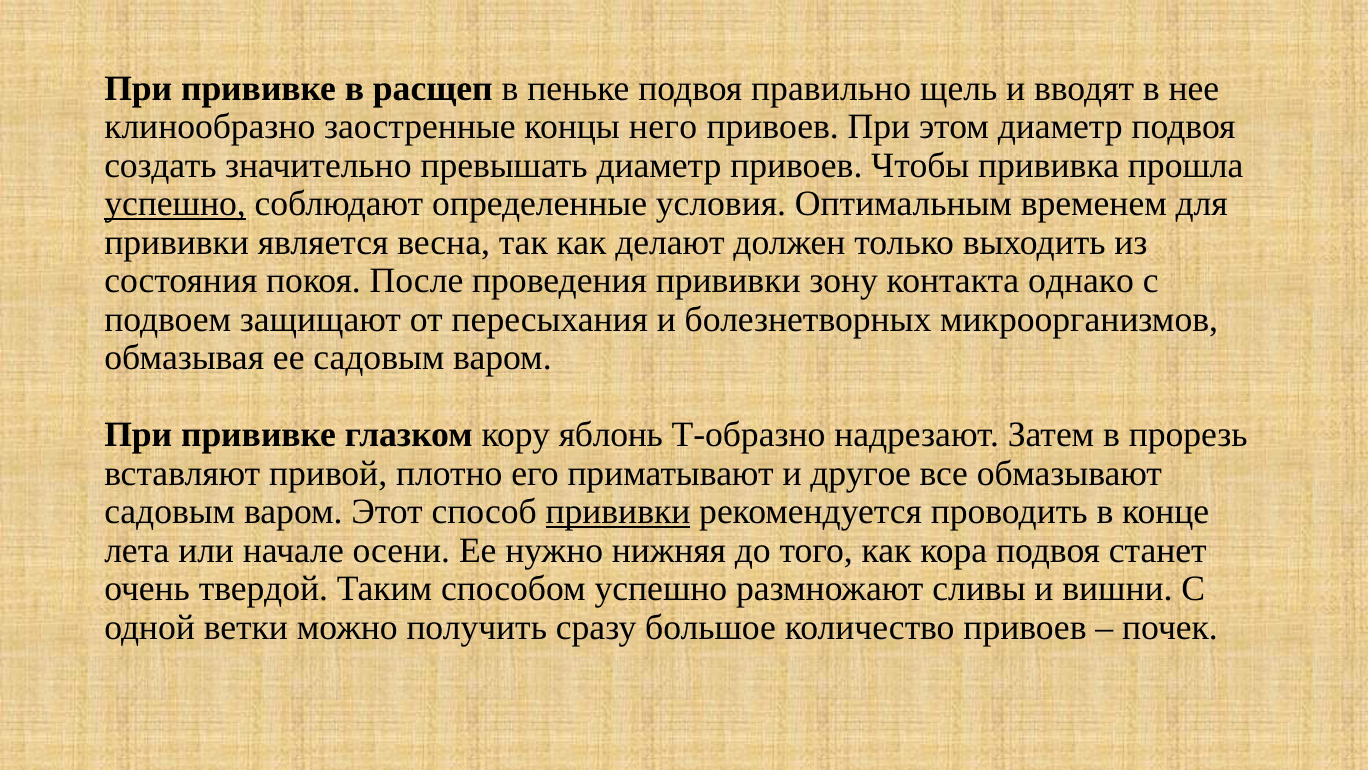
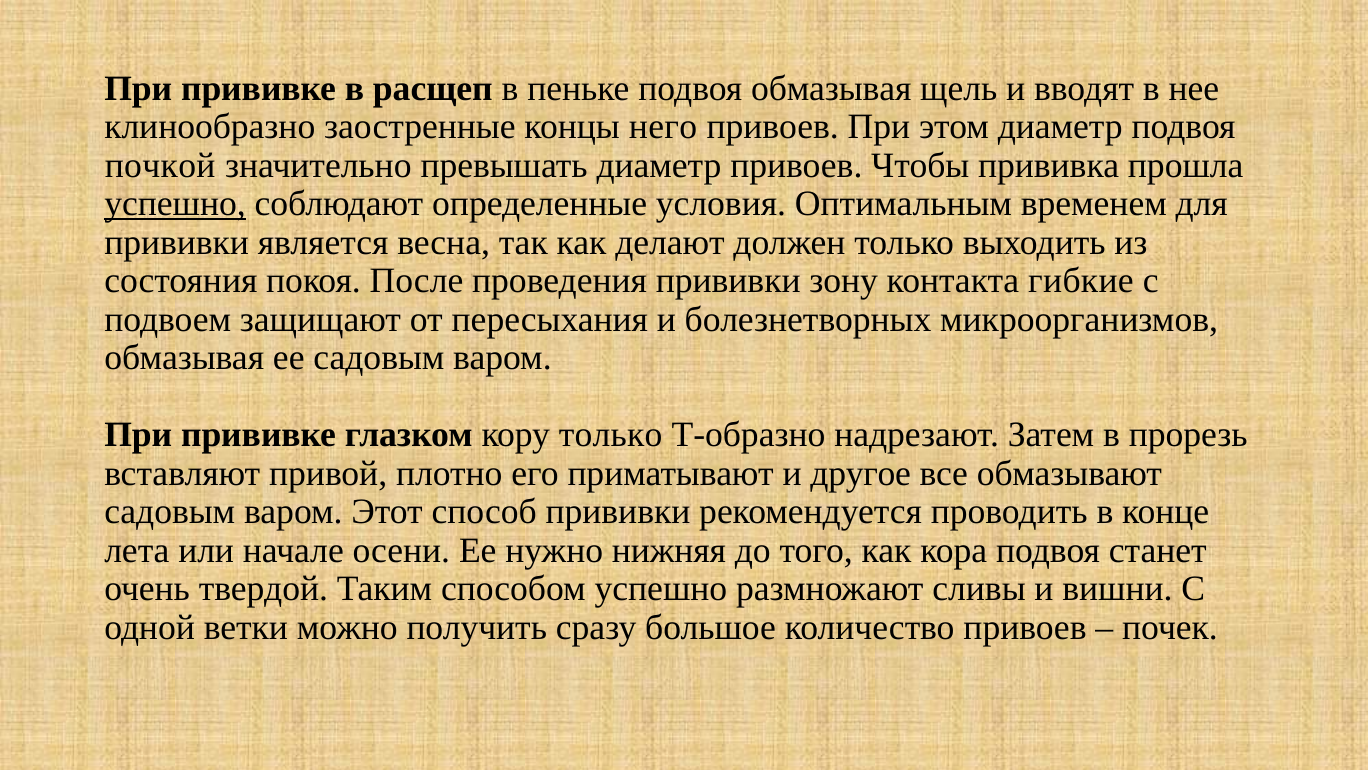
подвоя правильно: правильно -> обмазывая (831, 88)
создать: создать -> почкой (160, 165)
однако: однако -> гибкие (1081, 281)
кору яблонь: яблонь -> только (611, 435)
прививки underline: present -> none (618, 511)
